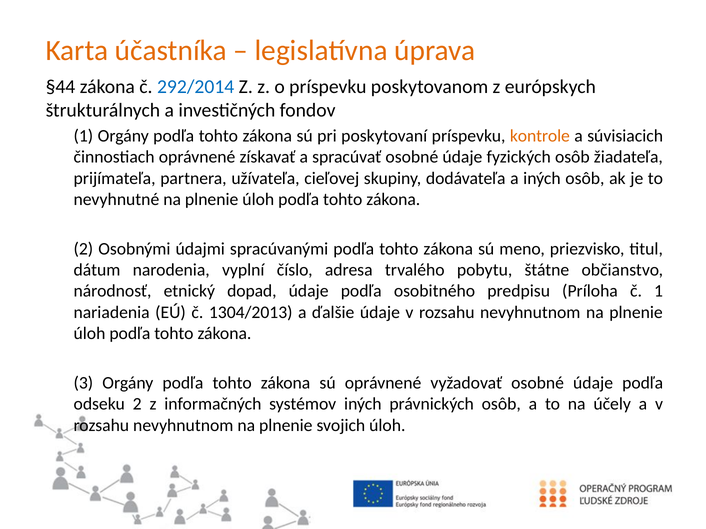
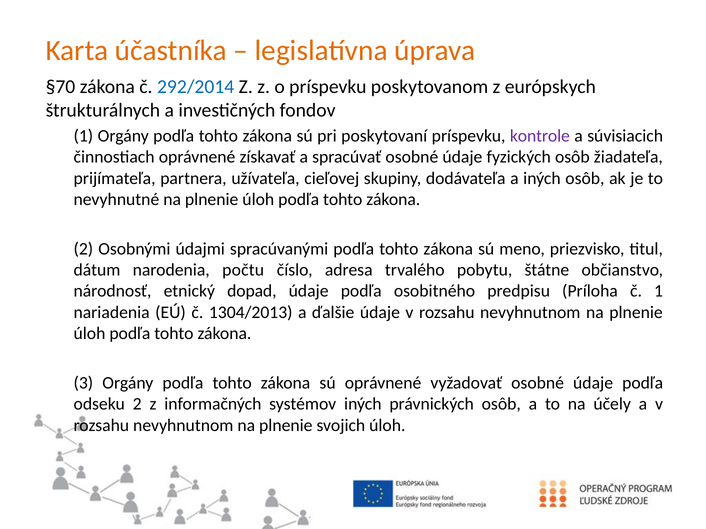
§44: §44 -> §70 (60, 87)
kontrole colour: orange -> purple (540, 136)
vyplní: vyplní -> počtu (243, 270)
